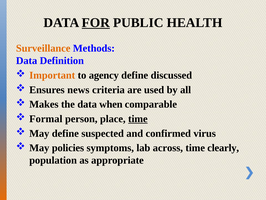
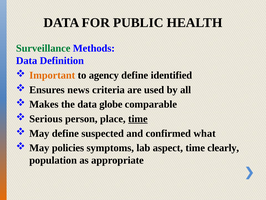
FOR underline: present -> none (96, 23)
Surveillance colour: orange -> green (43, 48)
discussed: discussed -> identified (171, 75)
when: when -> globe (111, 104)
Formal: Formal -> Serious (46, 119)
virus: virus -> what (205, 133)
across: across -> aspect (168, 148)
